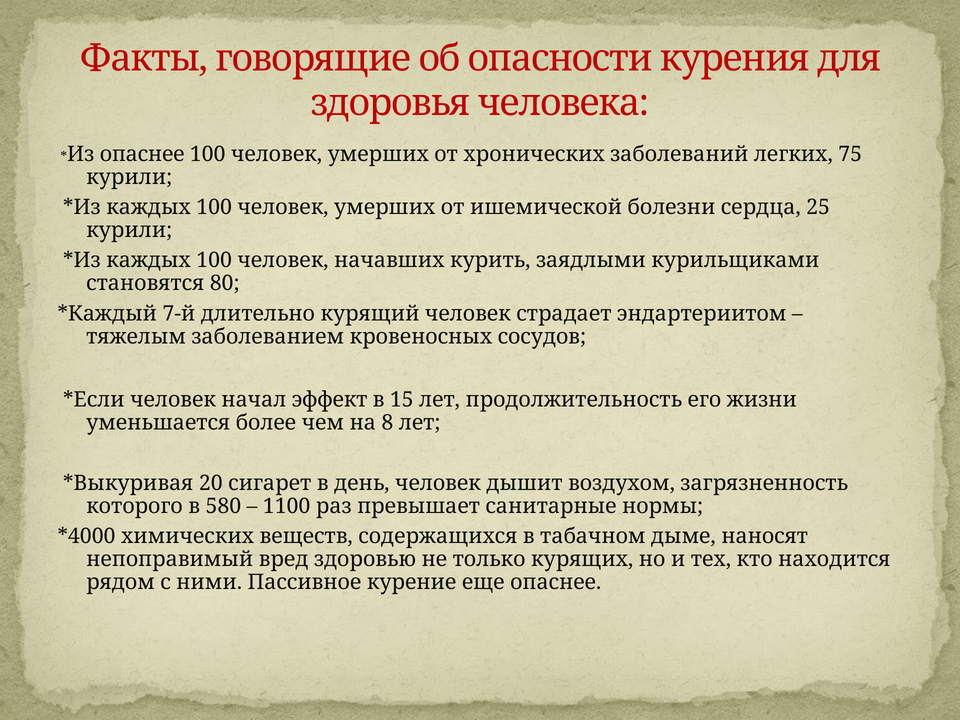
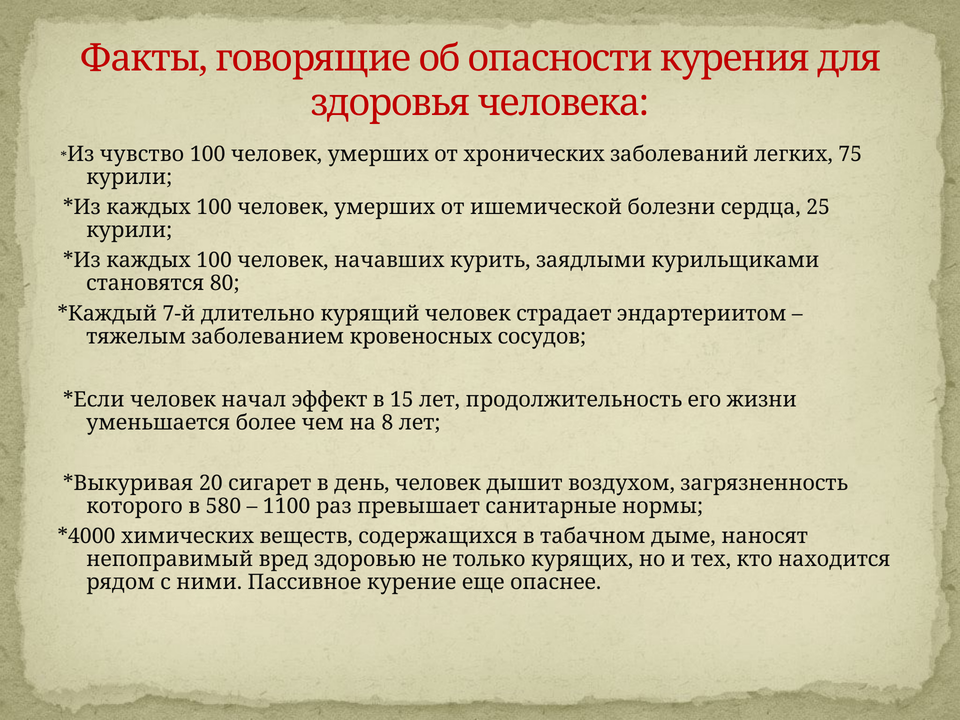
Из опаснее: опаснее -> чувство (142, 154)
